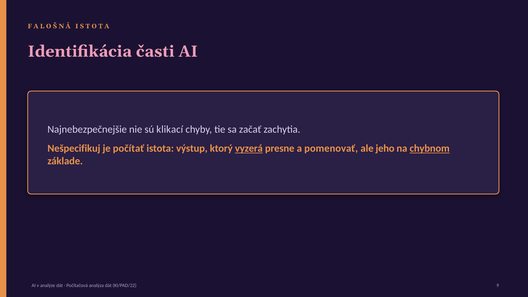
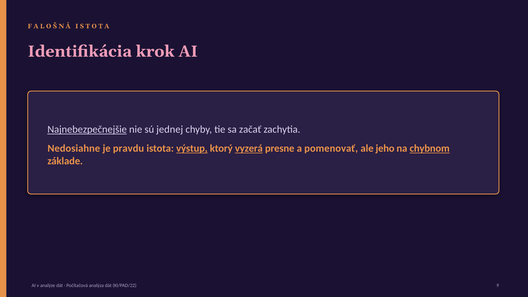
časti: časti -> krok (155, 51)
Najnebezpečnejšie underline: none -> present (87, 129)
klikací: klikací -> jednej (170, 129)
Nešpecifikuj: Nešpecifikuj -> Nedosiahne (74, 149)
počítať: počítať -> pravdu (129, 149)
výstup underline: none -> present (192, 149)
